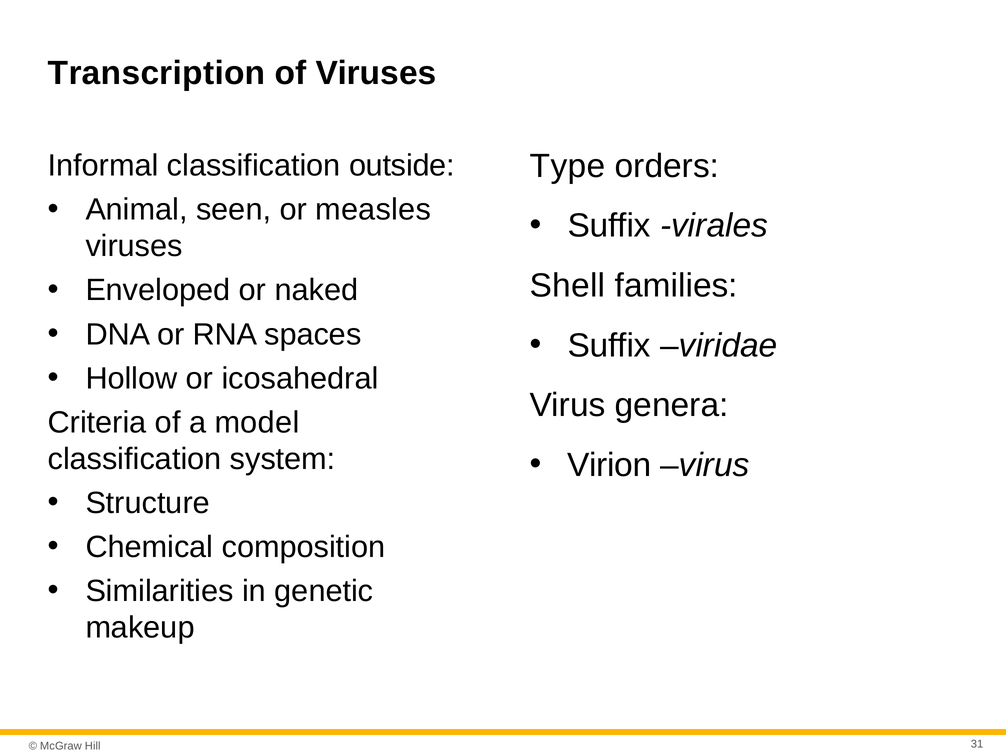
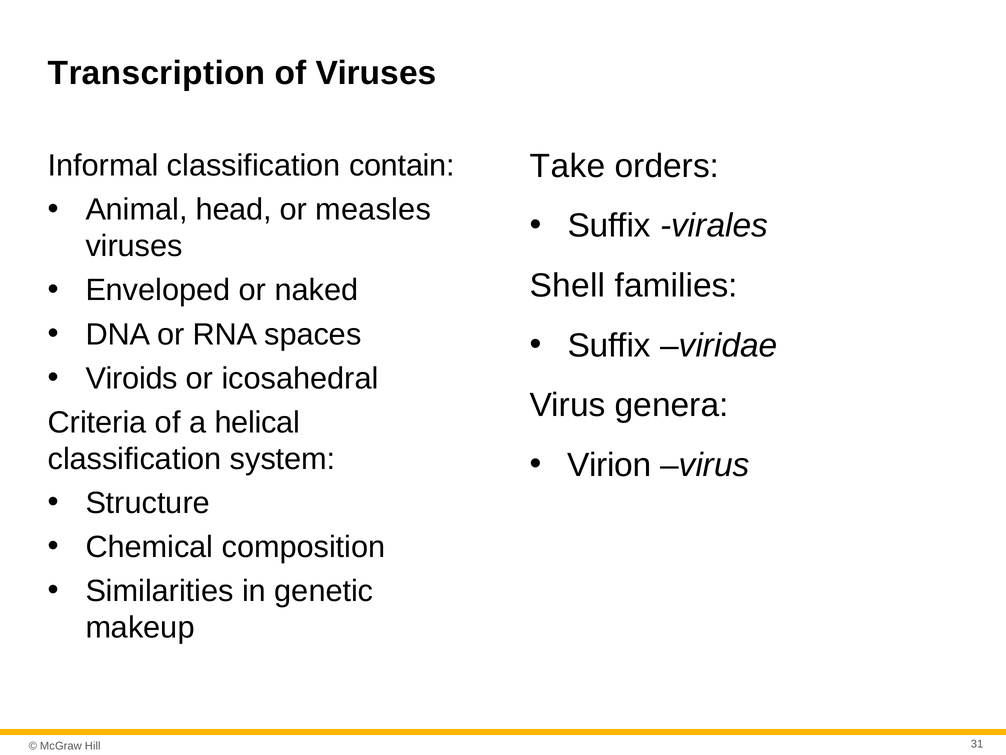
Type: Type -> Take (568, 166)
outside: outside -> contain (402, 166)
seen: seen -> head (234, 210)
Hollow: Hollow -> Viroids (132, 378)
model: model -> helical (257, 422)
